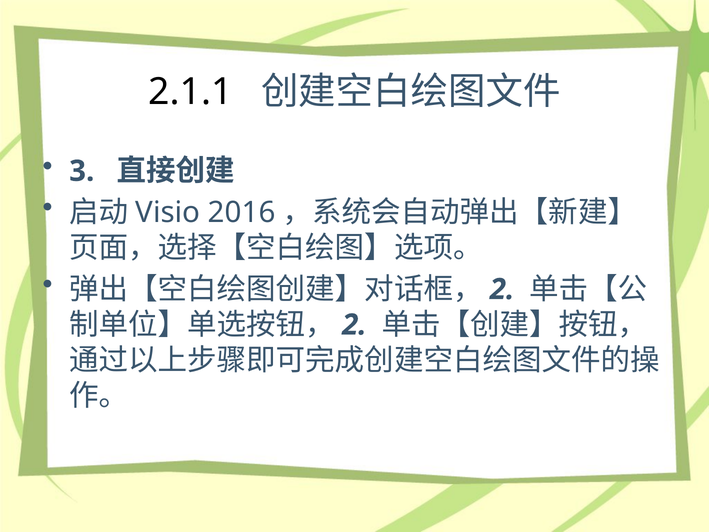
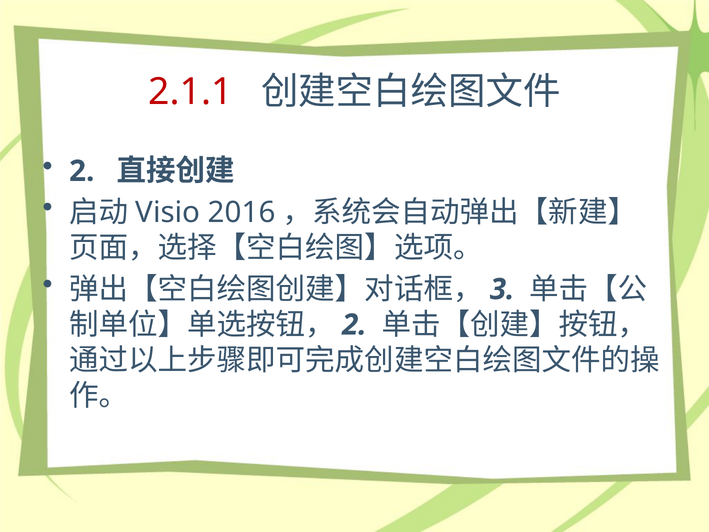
2.1.1 colour: black -> red (190, 92)
3: 3 -> 2 (82, 171)
2: 2 -> 3 (502, 289)
